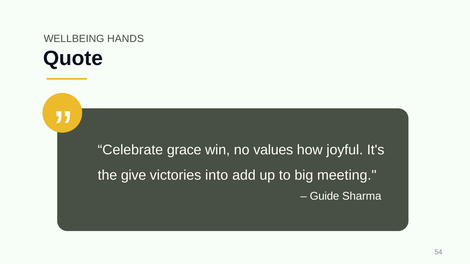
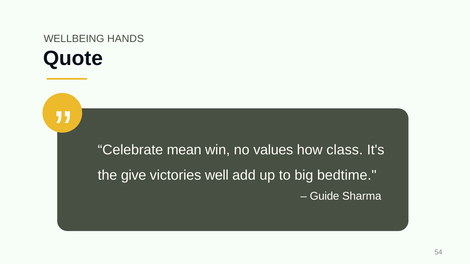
grace: grace -> mean (184, 150)
joyful: joyful -> class (345, 150)
into: into -> well (217, 175)
meeting: meeting -> bedtime (347, 175)
